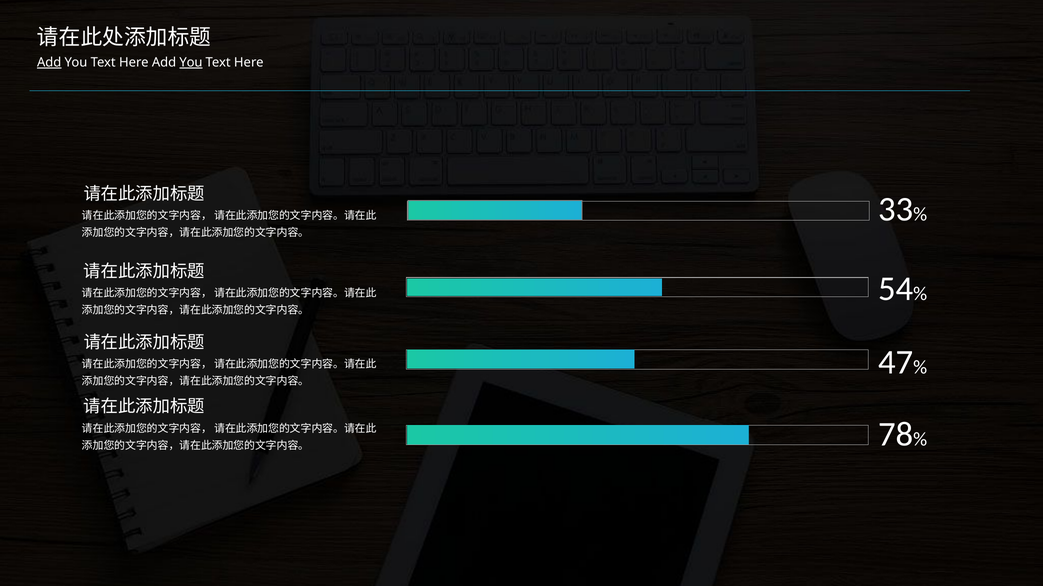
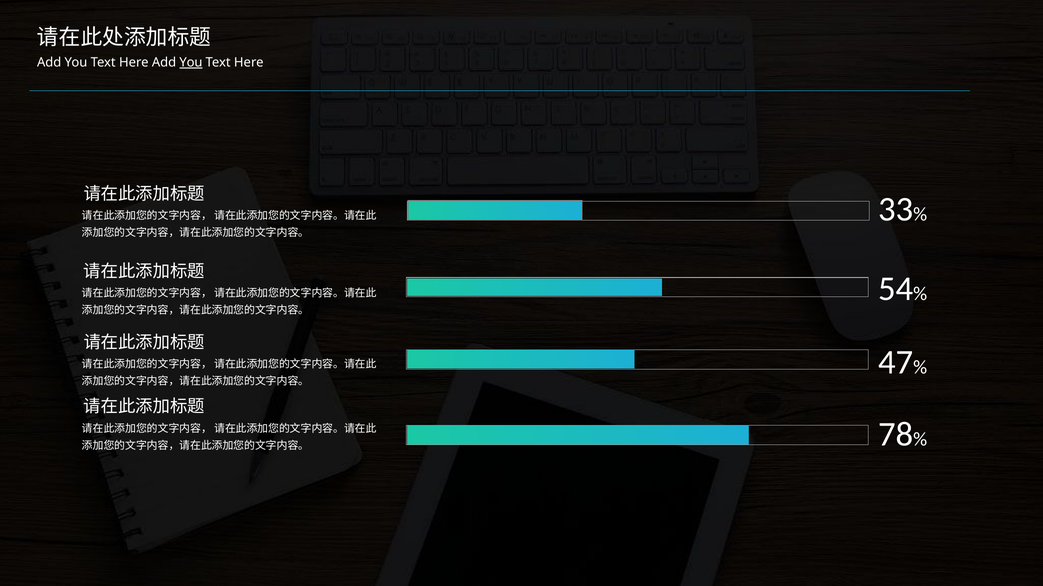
Add underline: present -> none (49, 62)
